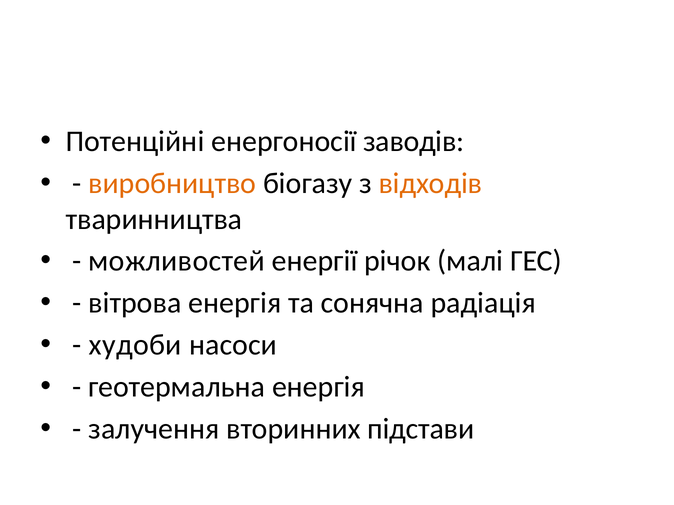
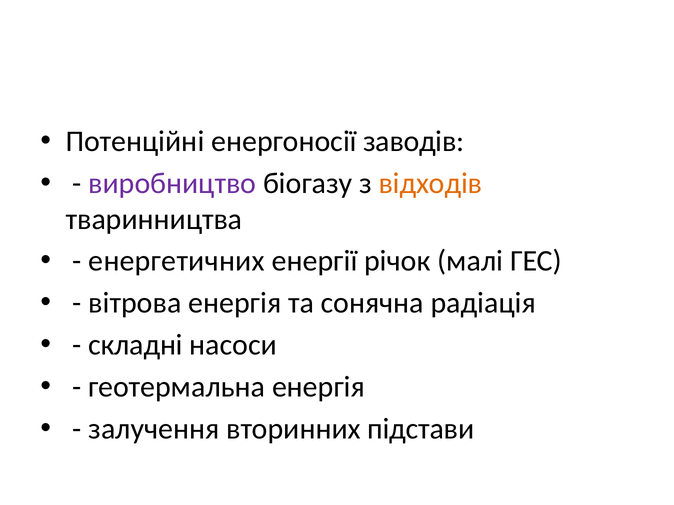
виробництво colour: orange -> purple (172, 183)
можливостей: можливостей -> енергетичних (177, 261)
худоби: худоби -> складні (136, 345)
